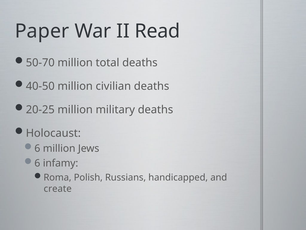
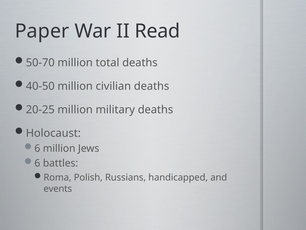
infamy: infamy -> battles (61, 163)
create: create -> events (58, 188)
